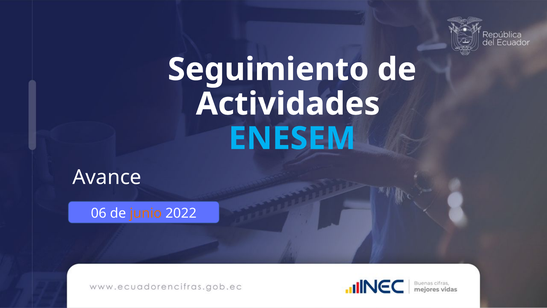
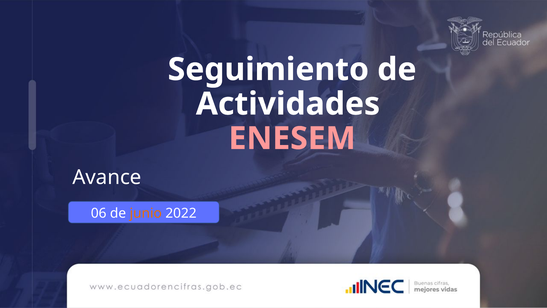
ENESEM colour: light blue -> pink (292, 138)
